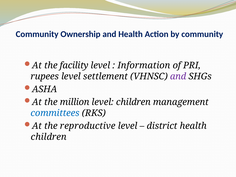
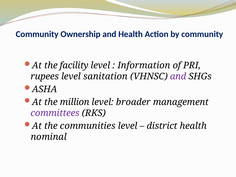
settlement: settlement -> sanitation (105, 76)
level children: children -> broader (133, 102)
committees colour: blue -> purple (55, 113)
reproductive: reproductive -> communities (88, 126)
children: children -> nominal (49, 137)
